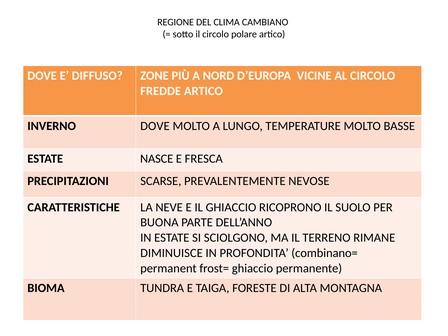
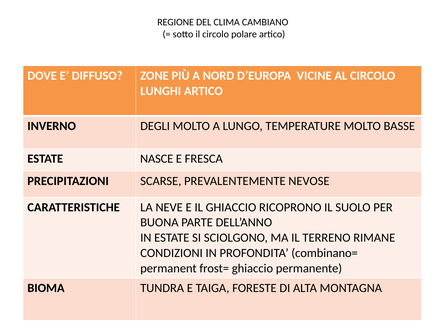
FREDDE: FREDDE -> LUNGHI (161, 91)
INVERNO DOVE: DOVE -> DEGLI (155, 126)
DIMINUISCE: DIMINUISCE -> CONDIZIONI (172, 253)
